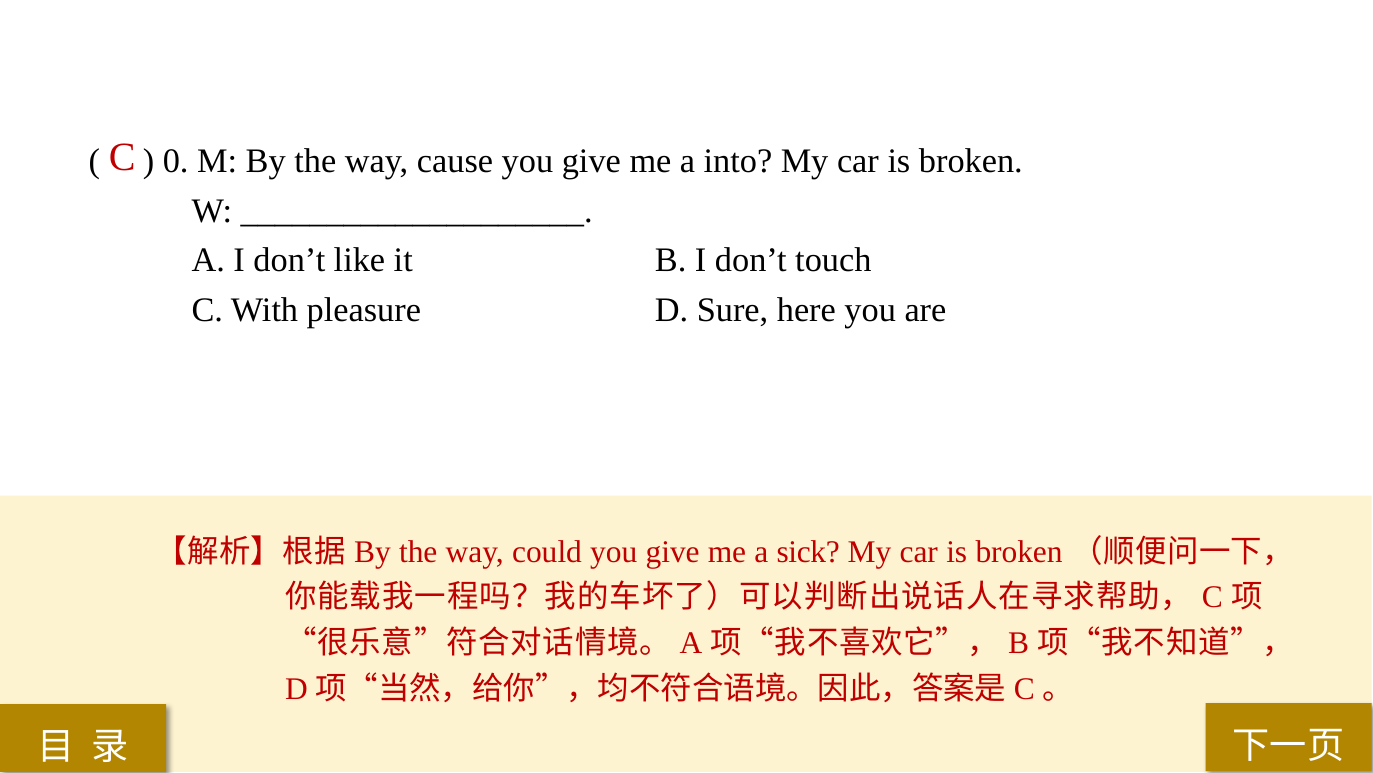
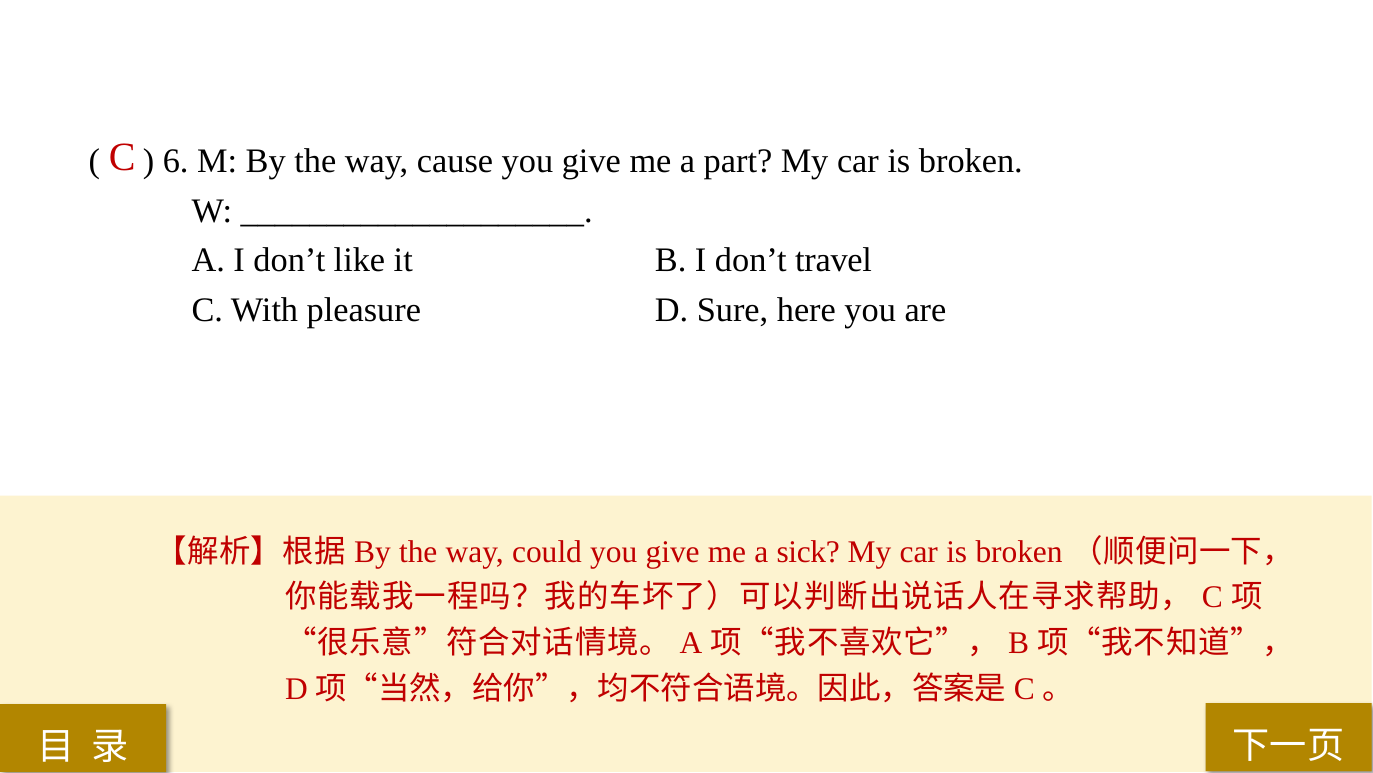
0: 0 -> 6 (176, 161)
into: into -> part (738, 161)
touch: touch -> travel (834, 260)
